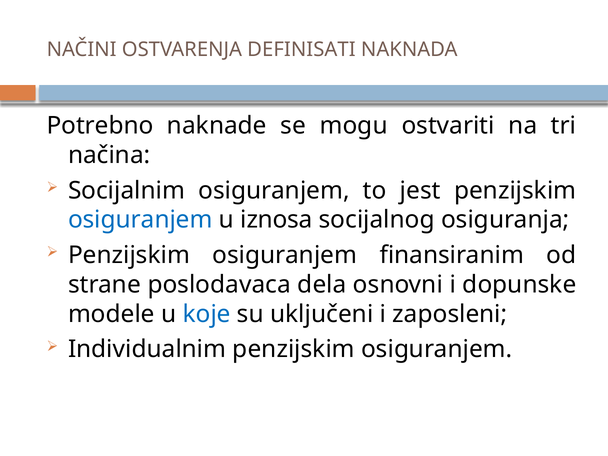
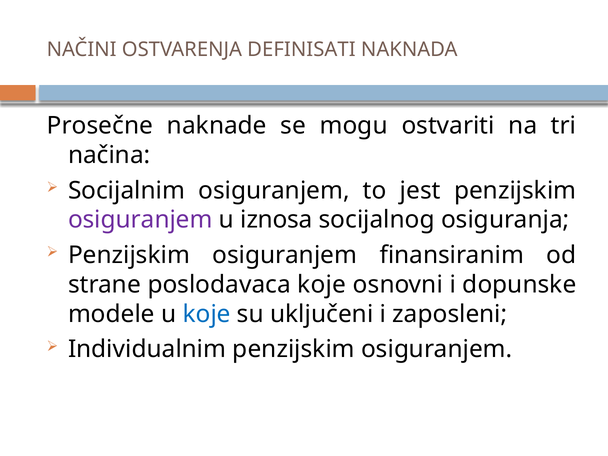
Potrebno: Potrebno -> Prosečne (100, 126)
osiguranjem colour: blue -> purple (140, 220)
poslodavaca dela: dela -> koje (322, 285)
